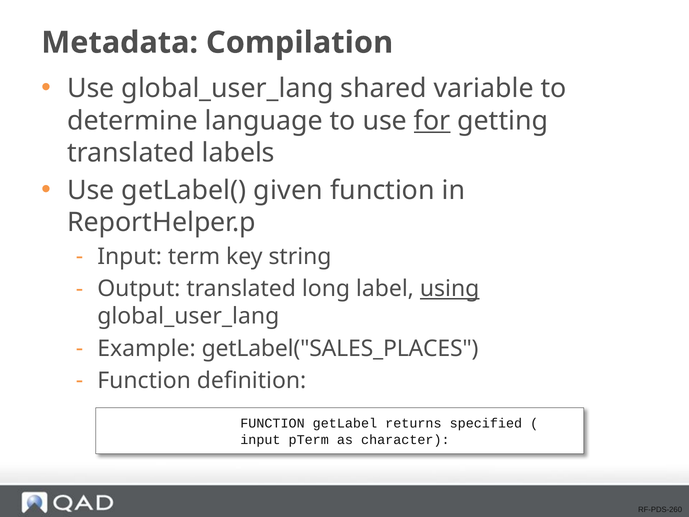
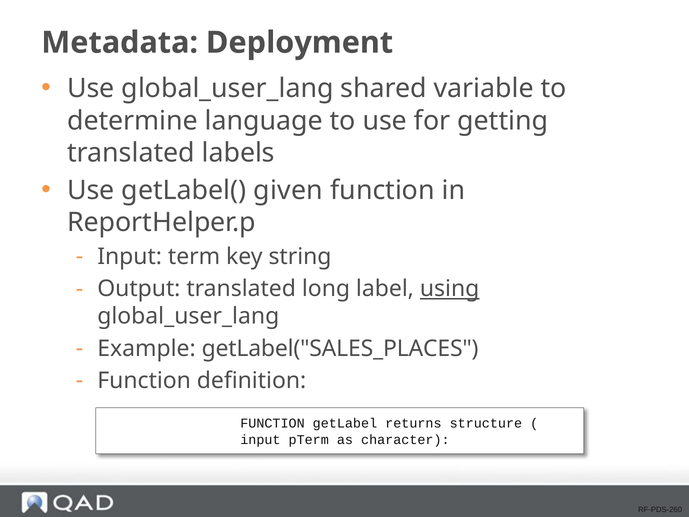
Compilation: Compilation -> Deployment (300, 43)
for underline: present -> none (432, 121)
specified: specified -> structure (486, 423)
